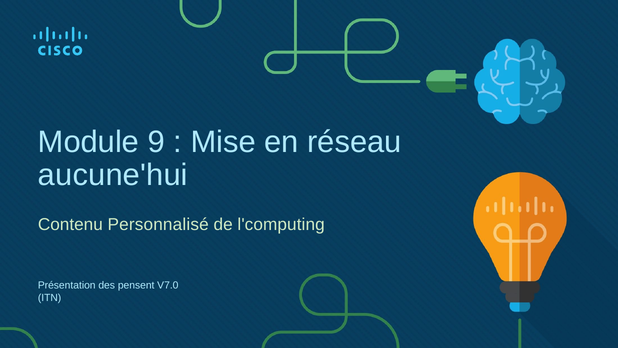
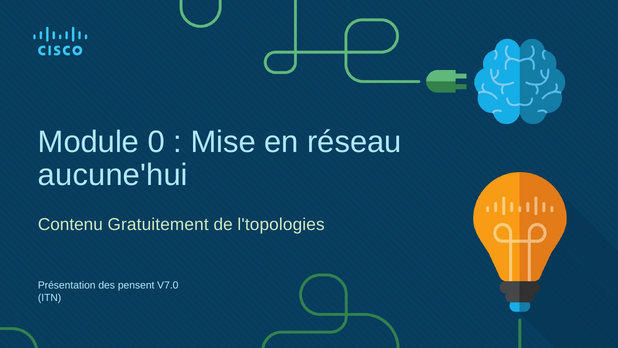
9: 9 -> 0 (156, 142)
Personnalisé: Personnalisé -> Gratuitement (158, 224)
l'computing: l'computing -> l'topologies (281, 224)
